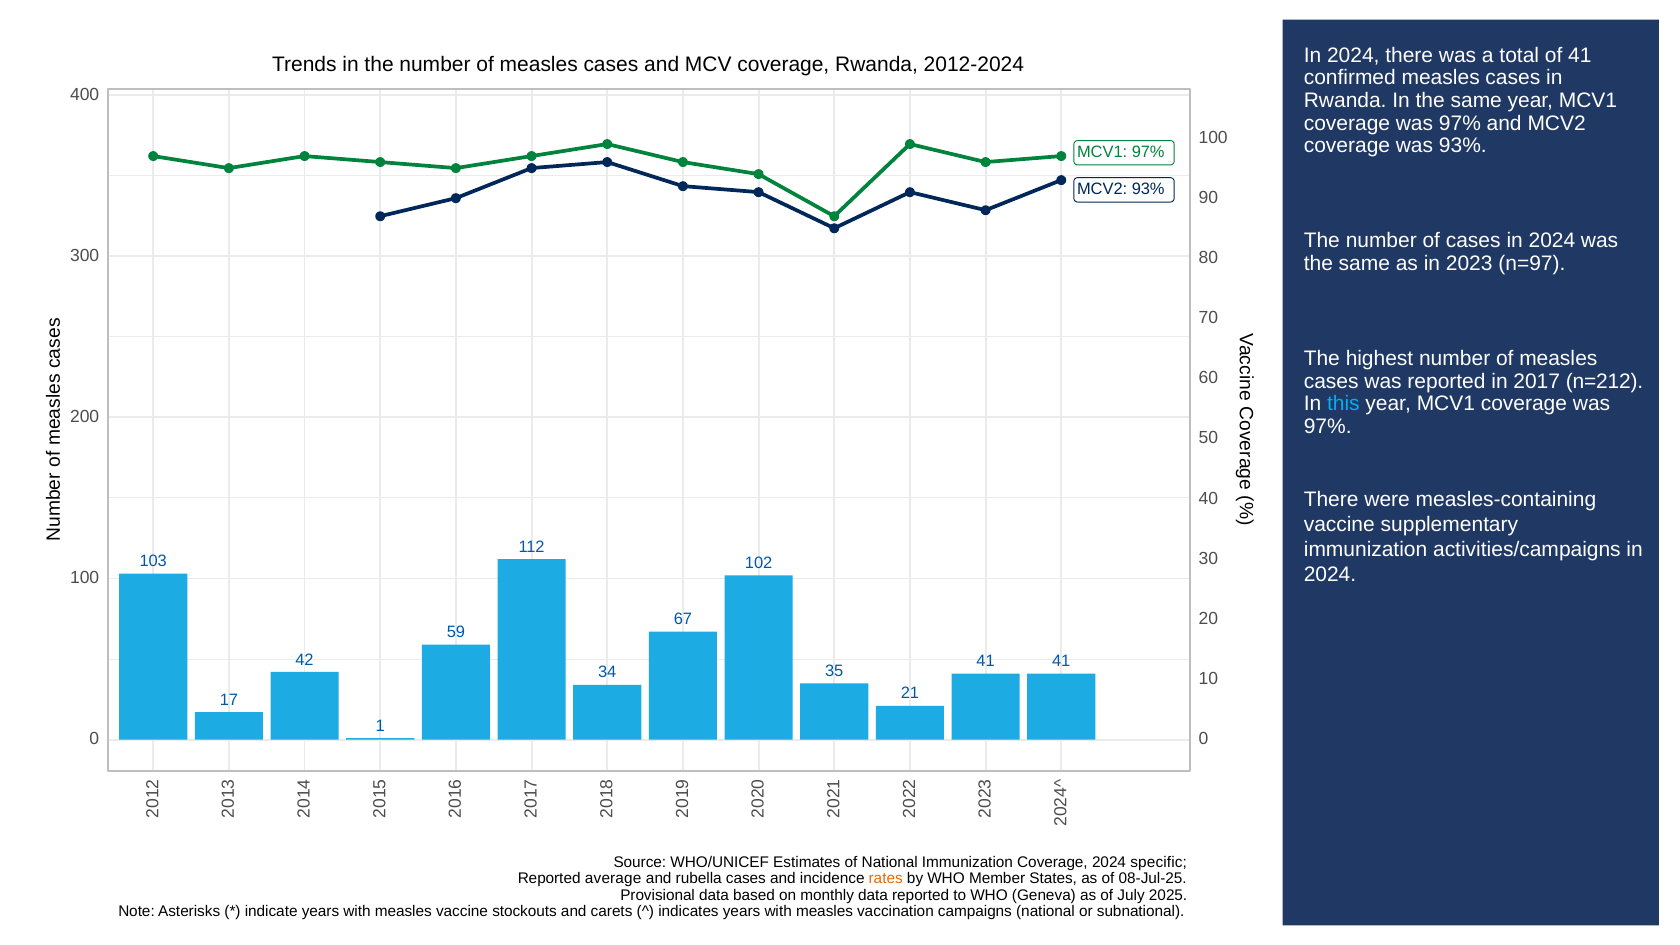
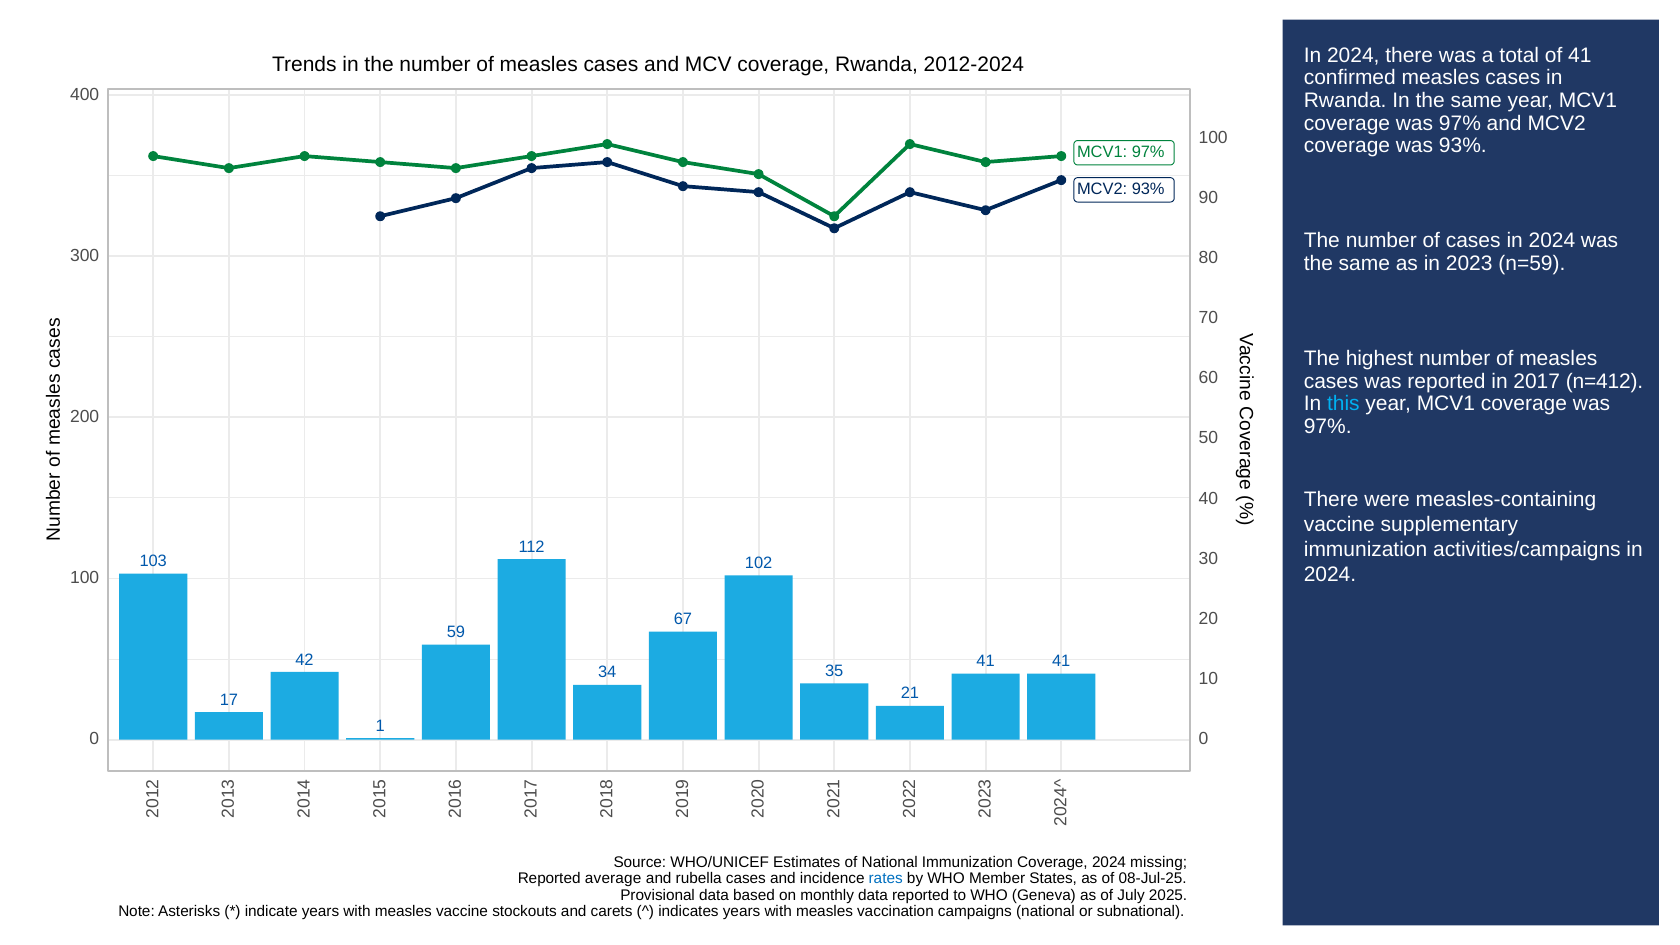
n=97: n=97 -> n=59 (1532, 264)
n=212: n=212 -> n=412 (1605, 381)
specific: specific -> missing (1159, 862)
rates colour: orange -> blue (886, 879)
